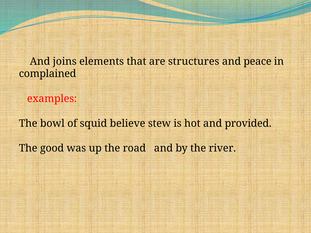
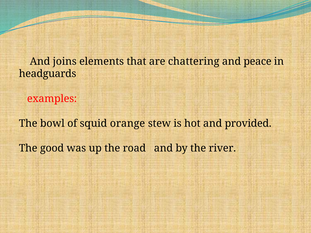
structures: structures -> chattering (194, 61)
complained: complained -> headguards (48, 74)
believe: believe -> orange (128, 124)
